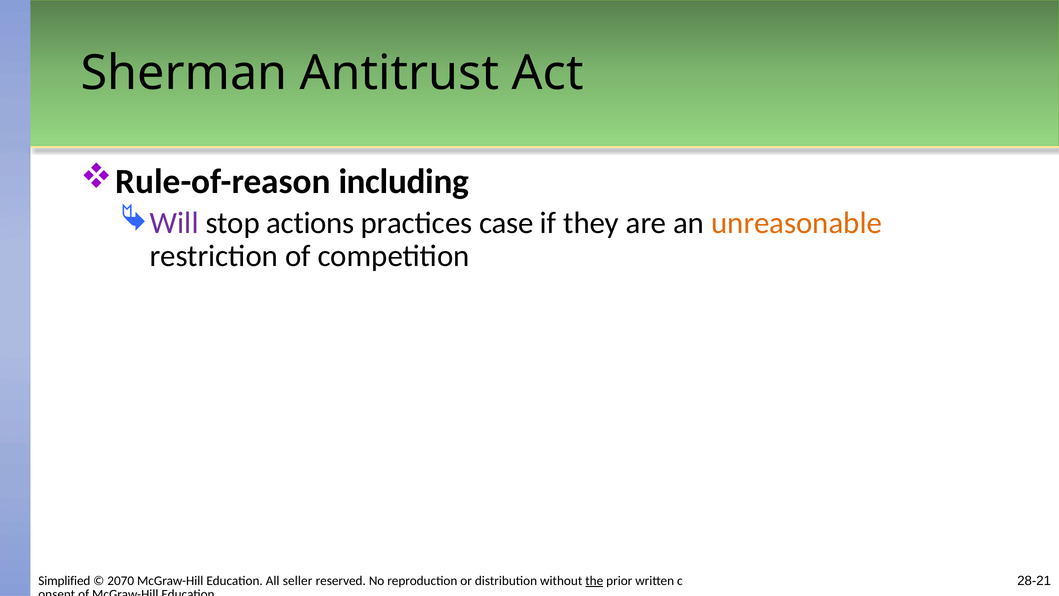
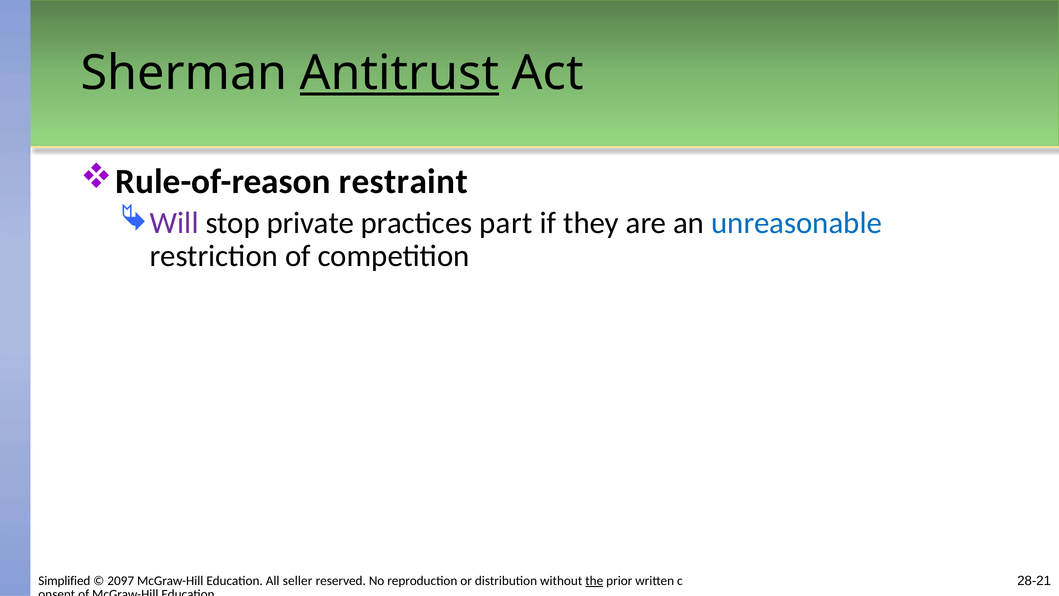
Antitrust underline: none -> present (400, 73)
including: including -> restraint (403, 181)
actions: actions -> private (310, 223)
case: case -> part (506, 223)
unreasonable colour: orange -> blue (797, 223)
2070: 2070 -> 2097 (121, 581)
